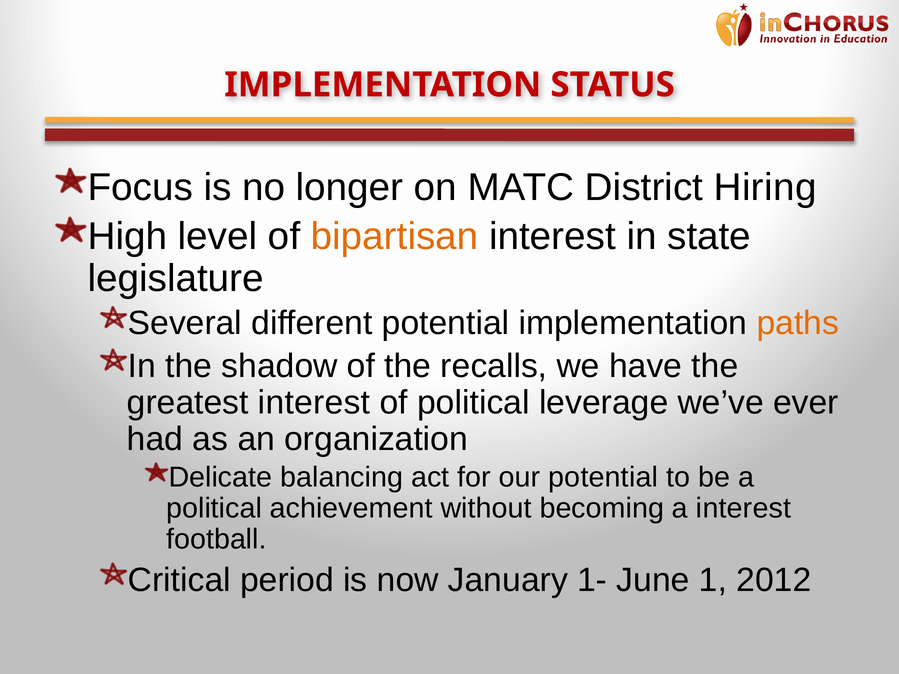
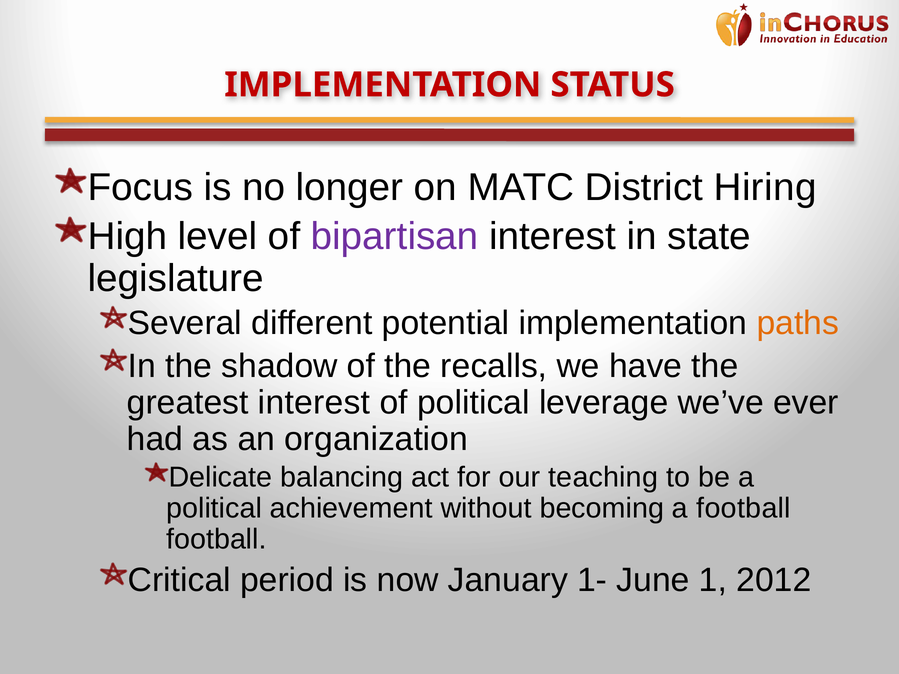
bipartisan colour: orange -> purple (395, 237)
our potential: potential -> teaching (603, 478)
a interest: interest -> football (744, 509)
